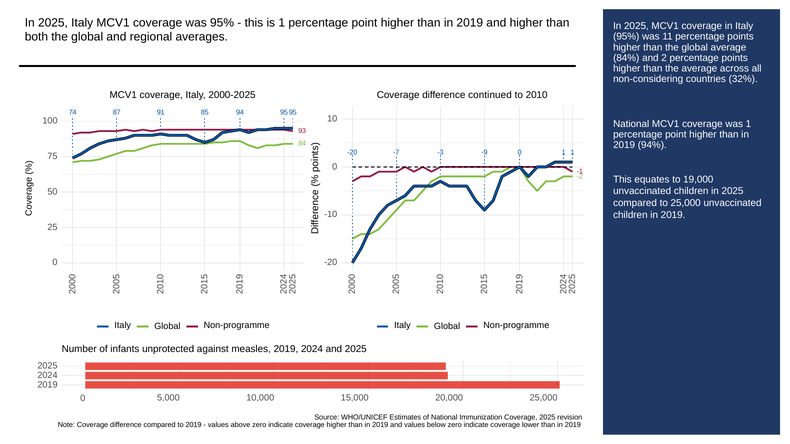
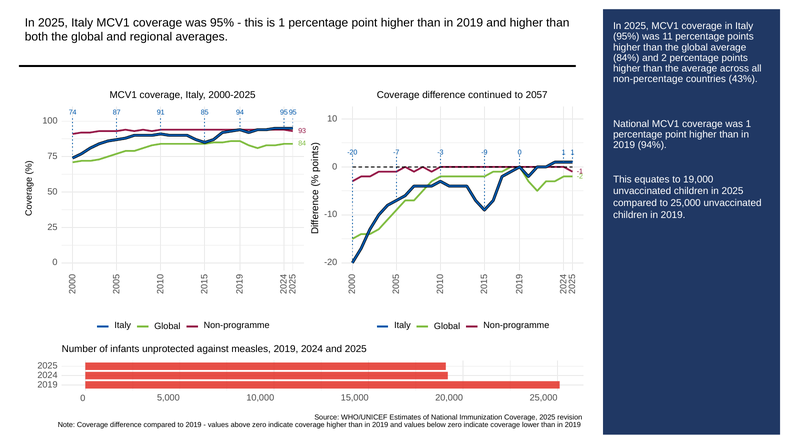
non-considering: non-considering -> non-percentage (648, 79)
32%: 32% -> 43% (743, 79)
2010: 2010 -> 2057 (537, 95)
